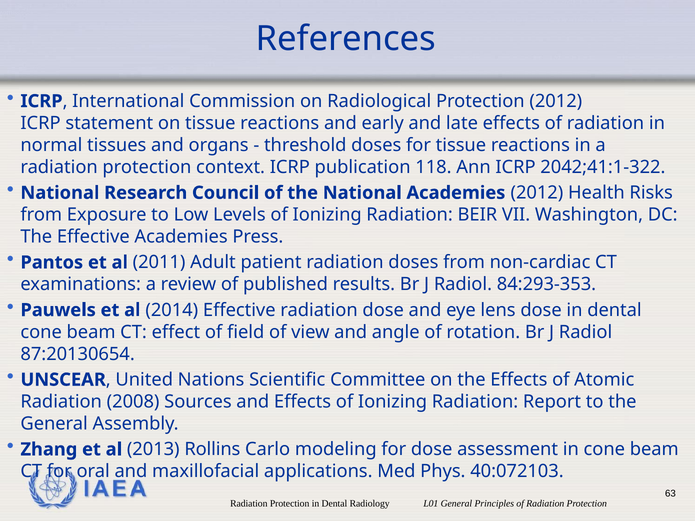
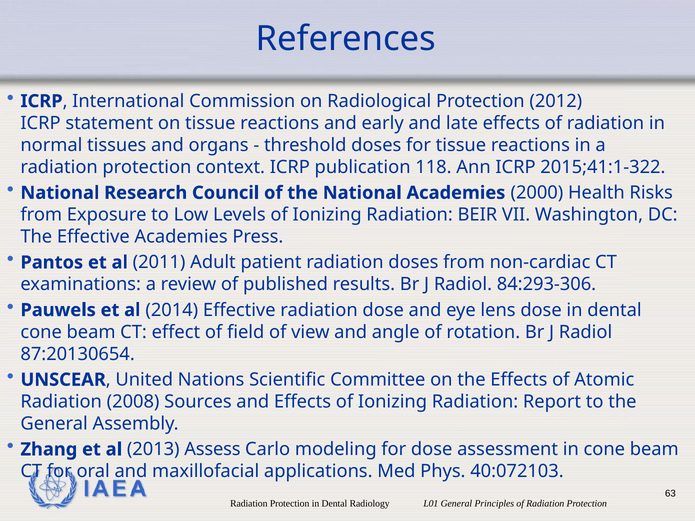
2042;41:1-322: 2042;41:1-322 -> 2015;41:1-322 (603, 167)
Academies 2012: 2012 -> 2000 (537, 193)
84:293-353: 84:293-353 -> 84:293-306 (546, 285)
Rollins: Rollins -> Assess (212, 450)
